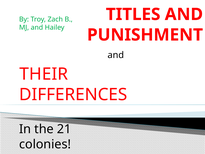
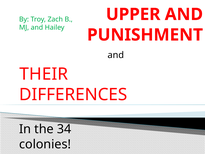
TITLES: TITLES -> UPPER (133, 14)
21: 21 -> 34 (64, 129)
